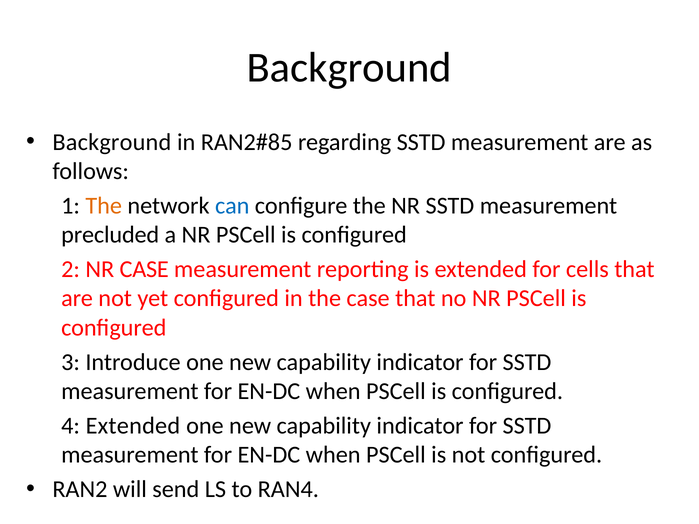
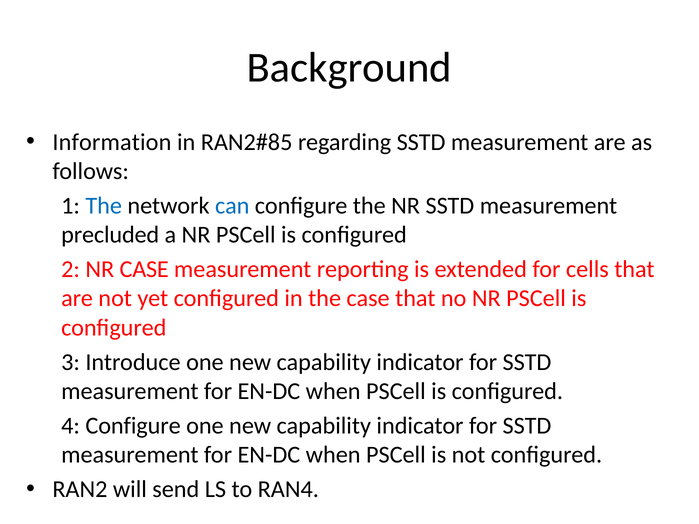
Background: Background -> Information (112, 142)
The colour: orange -> blue (104, 206)
4 Extended: Extended -> Configure (133, 426)
